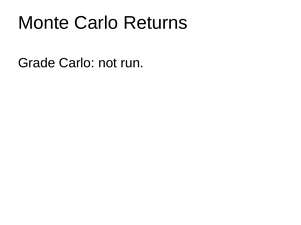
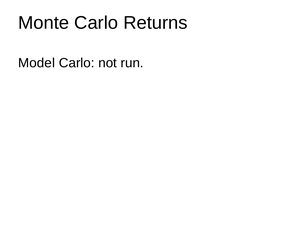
Grade: Grade -> Model (37, 63)
